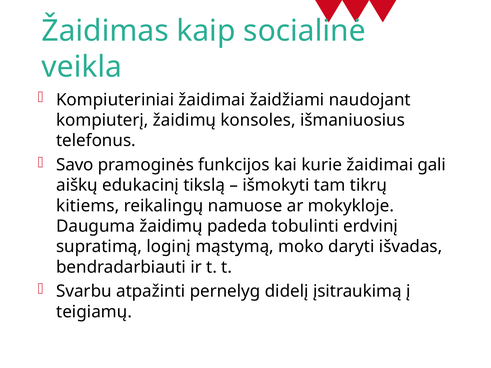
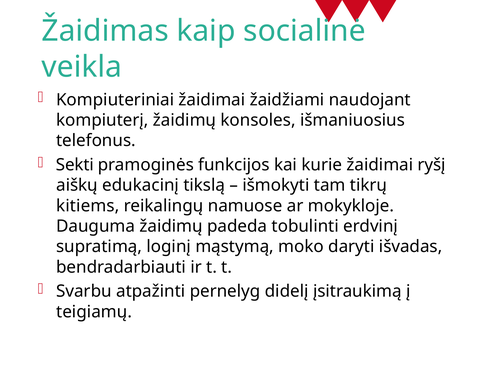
Savo: Savo -> Sekti (75, 165)
gali: gali -> ryšį (432, 165)
